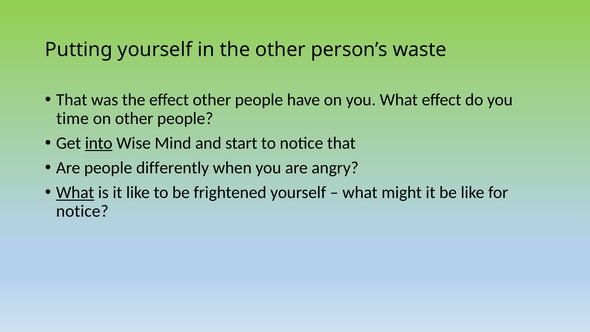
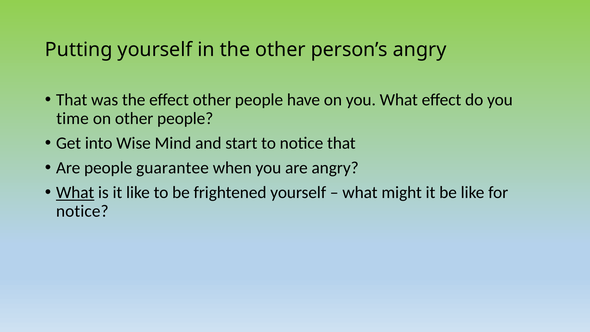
person’s waste: waste -> angry (420, 50)
into underline: present -> none (99, 143)
differently: differently -> guarantee (172, 168)
